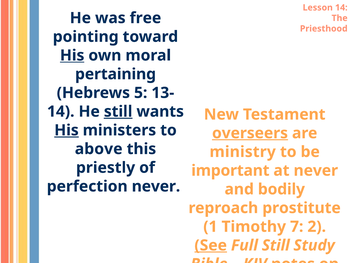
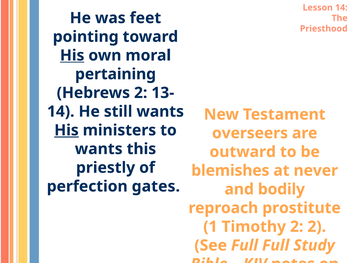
free: free -> feet (145, 18)
Hebrews 5: 5 -> 2 (141, 93)
still underline: present -> none (118, 112)
overseers underline: present -> none (250, 133)
above: above -> wants (99, 149)
ministry: ministry -> outward (243, 152)
important: important -> blemishes (230, 171)
perfection never: never -> gates (156, 187)
Timothy 7: 7 -> 2 (297, 227)
See underline: present -> none (211, 246)
Full Still: Still -> Full (276, 246)
